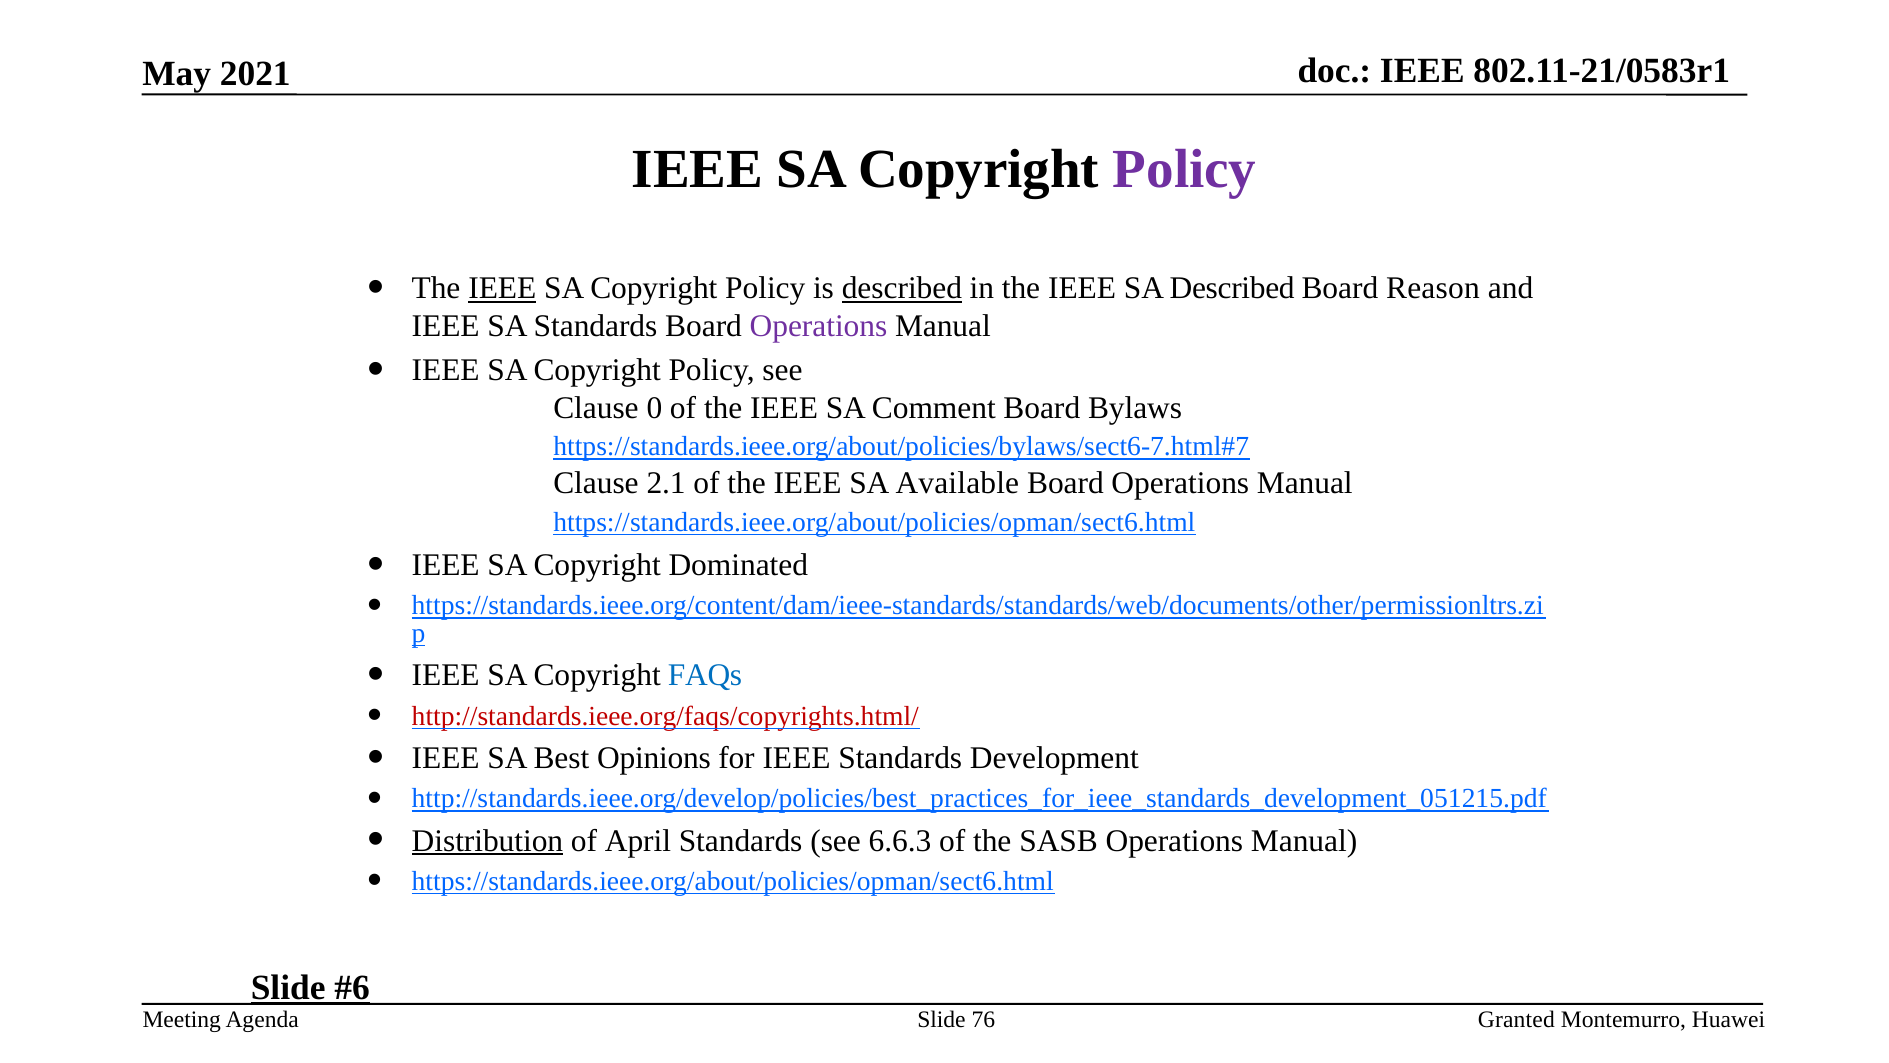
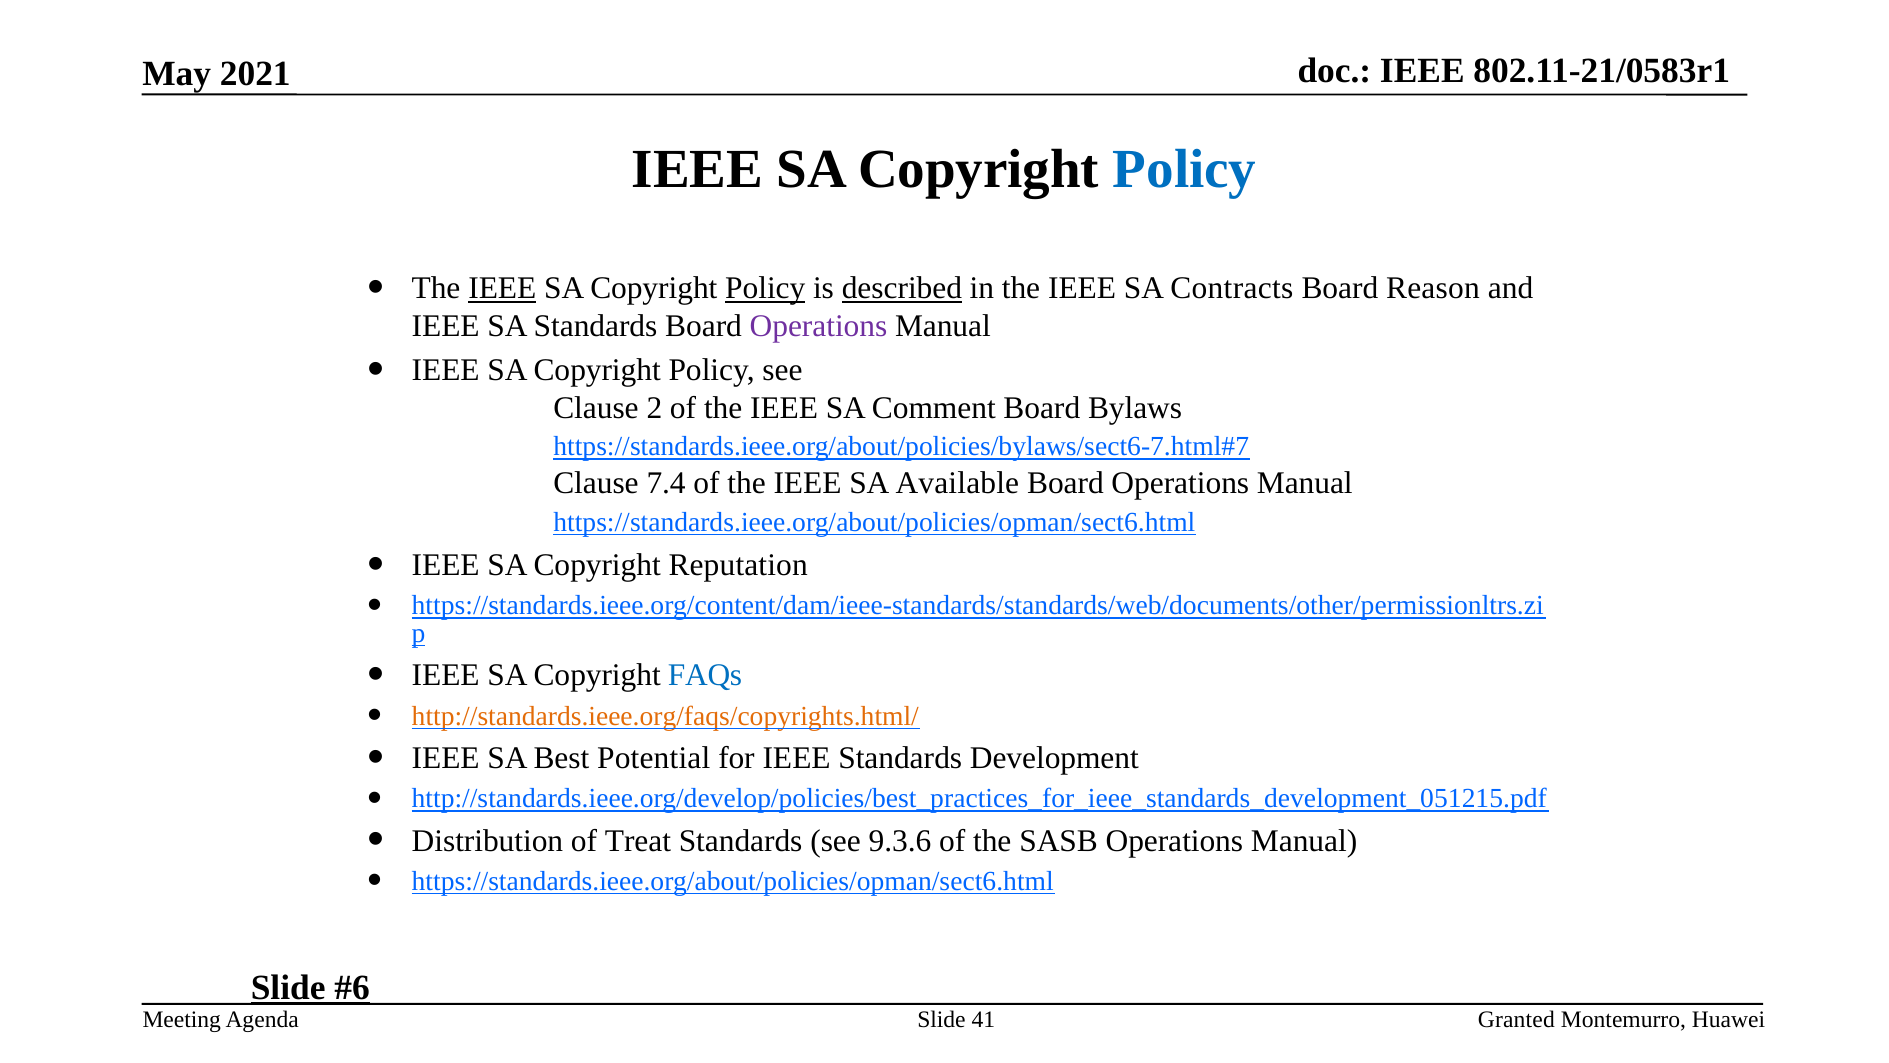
Policy colour: purple -> blue (1185, 169)
Policy underline: none -> present (765, 288)
SA Described: Described -> Contracts (1232, 288)
0: 0 -> 2 (654, 408)
2.1: 2.1 -> 7.4 (666, 483)
Dominated: Dominated -> Reputation (738, 565)
http://standards.ieee.org/faqs/copyrights.html/ colour: red -> orange (665, 716)
Opinions: Opinions -> Potential (654, 758)
Distribution underline: present -> none (487, 840)
April: April -> Treat (638, 840)
6.6.3: 6.6.3 -> 9.3.6 (900, 840)
76: 76 -> 41 (983, 1019)
